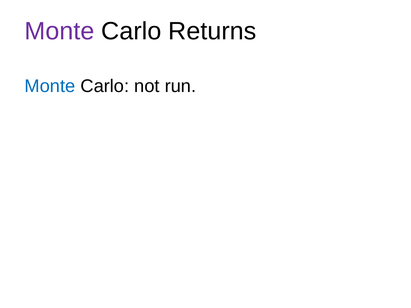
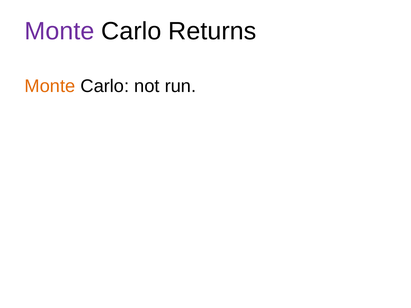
Monte colour: blue -> orange (50, 86)
